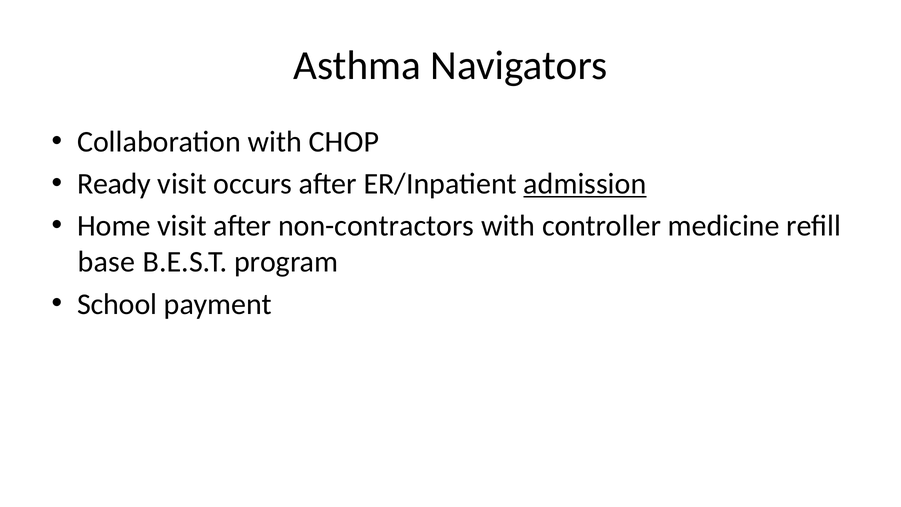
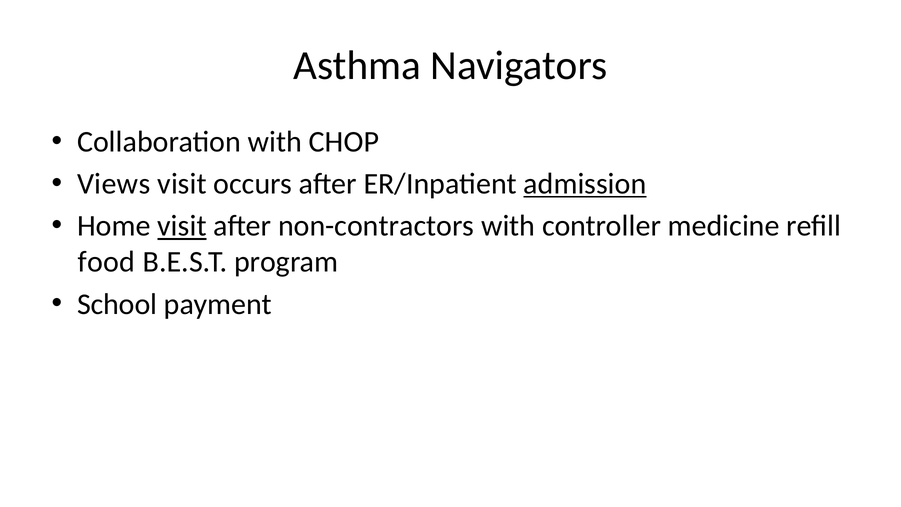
Ready: Ready -> Views (114, 184)
visit underline: none -> present (182, 226)
base: base -> food (106, 262)
